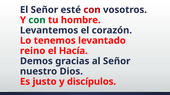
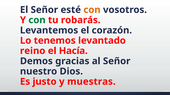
con colour: red -> orange (92, 10)
hombre: hombre -> robarás (81, 20)
discípulos: discípulos -> muestras (91, 82)
